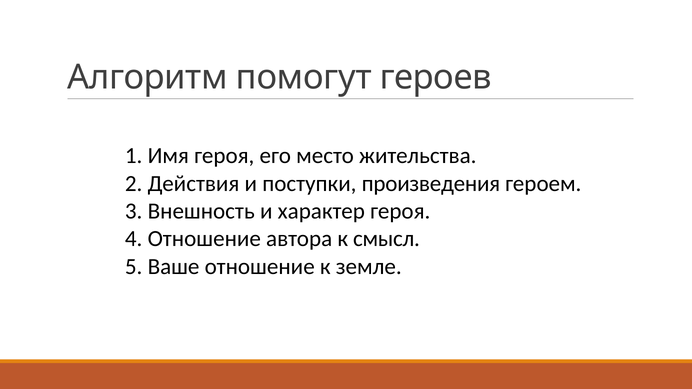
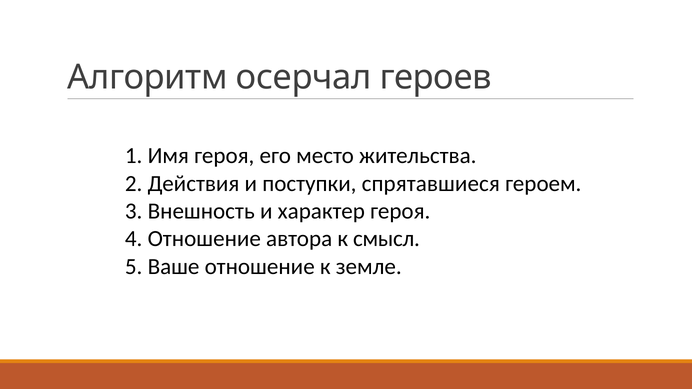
помогут: помогут -> осерчал (304, 78)
произведения: произведения -> спрятавшиеся (431, 184)
